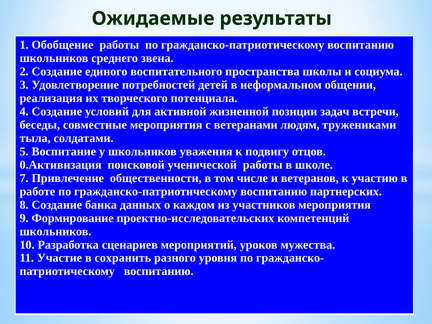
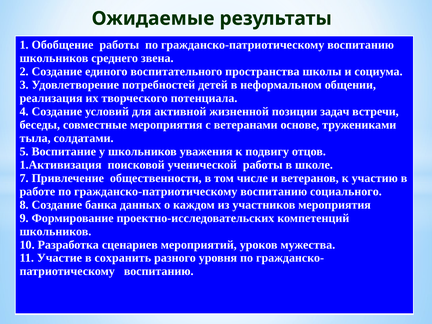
людям: людям -> основе (300, 125)
0.Активизация: 0.Активизация -> 1.Активизация (61, 165)
партнерских: партнерских -> социального (346, 191)
